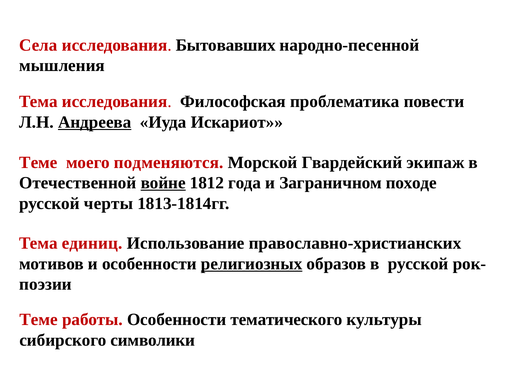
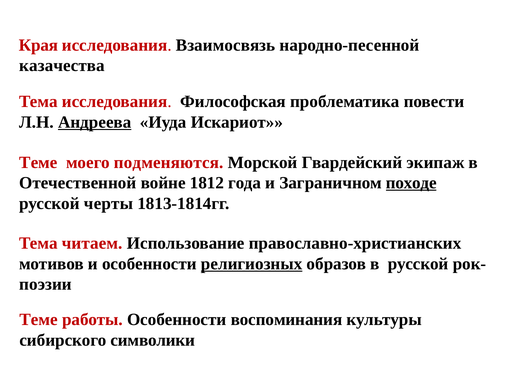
Села: Села -> Края (39, 45)
Бытовавших: Бытовавших -> Взаимосвязь (226, 45)
мышления: мышления -> казачества (62, 66)
войне underline: present -> none (163, 183)
походе underline: none -> present (411, 183)
единиц: единиц -> читаем (92, 243)
тематического: тематического -> воспоминания (287, 319)
